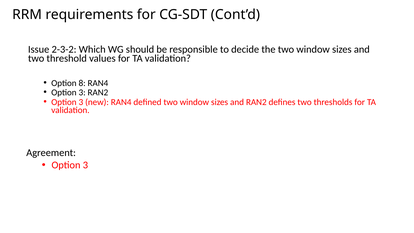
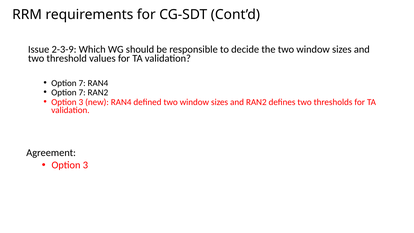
2-3-2: 2-3-2 -> 2-3-9 (64, 49)
8: 8 -> 7 (82, 83)
3: 3 -> 7 (82, 93)
